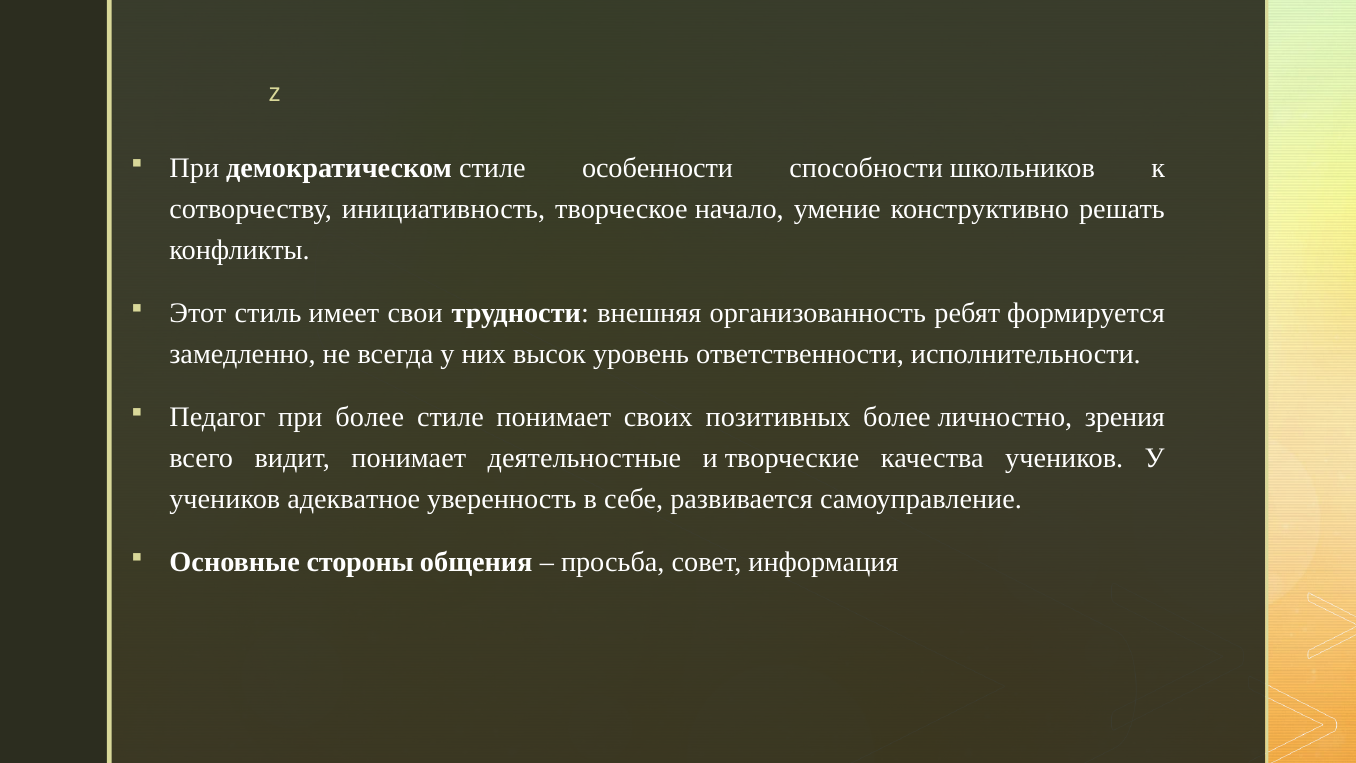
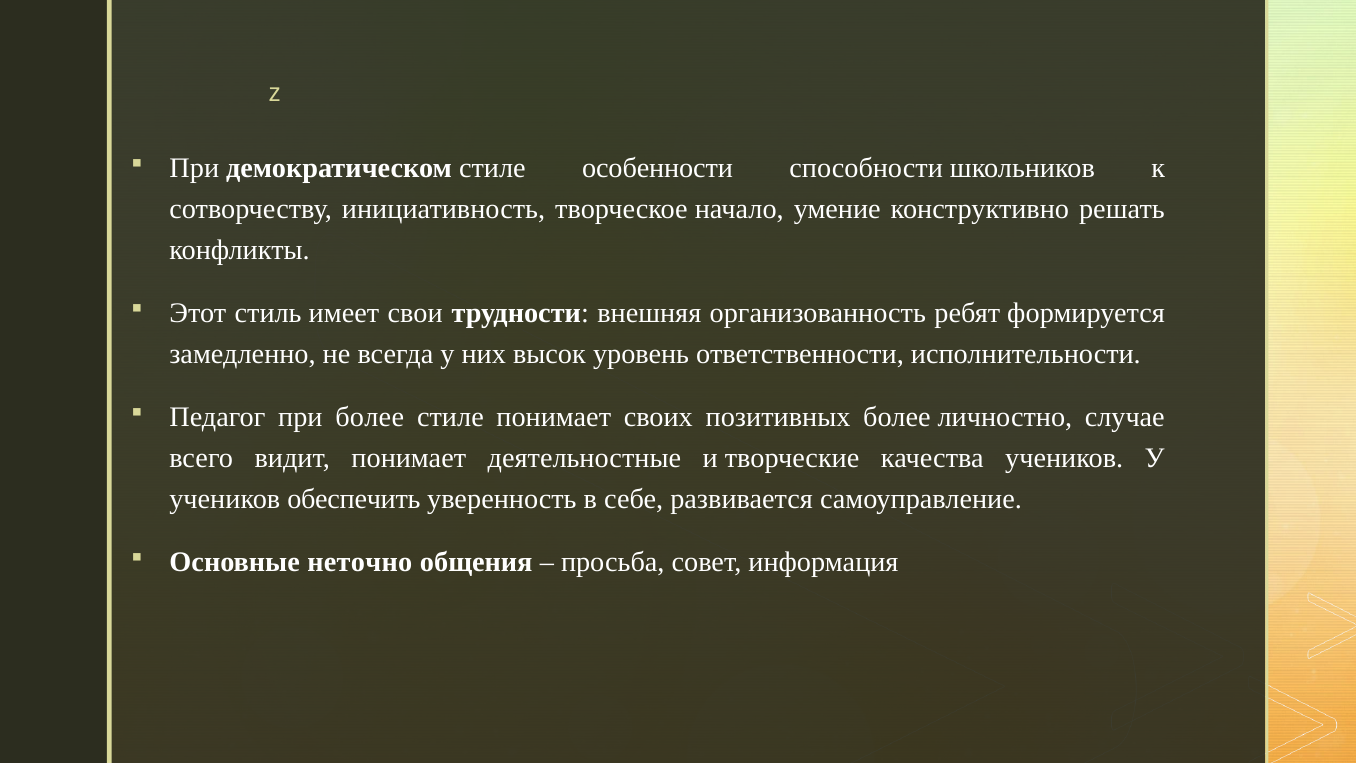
зрения: зрения -> случае (1125, 417)
адекватное: адекватное -> обеспечить (354, 499)
стороны: стороны -> неточно (360, 562)
